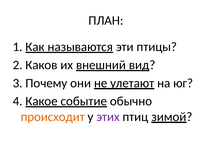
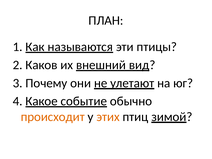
этих colour: purple -> orange (108, 117)
